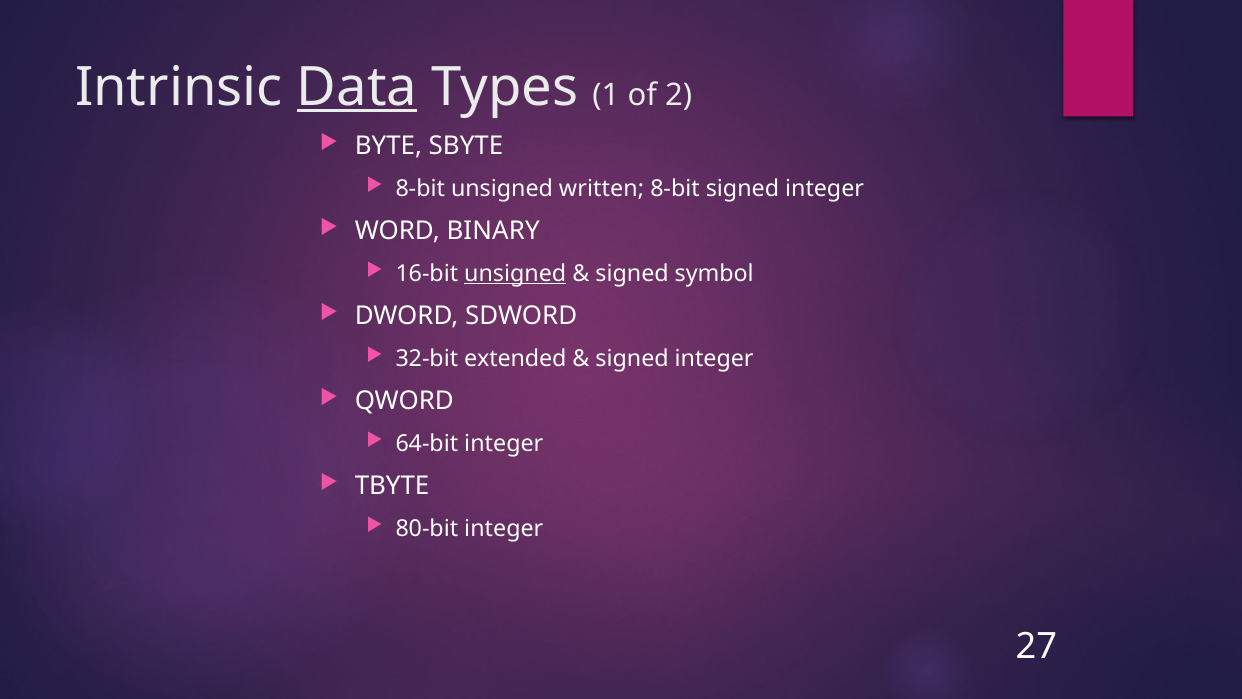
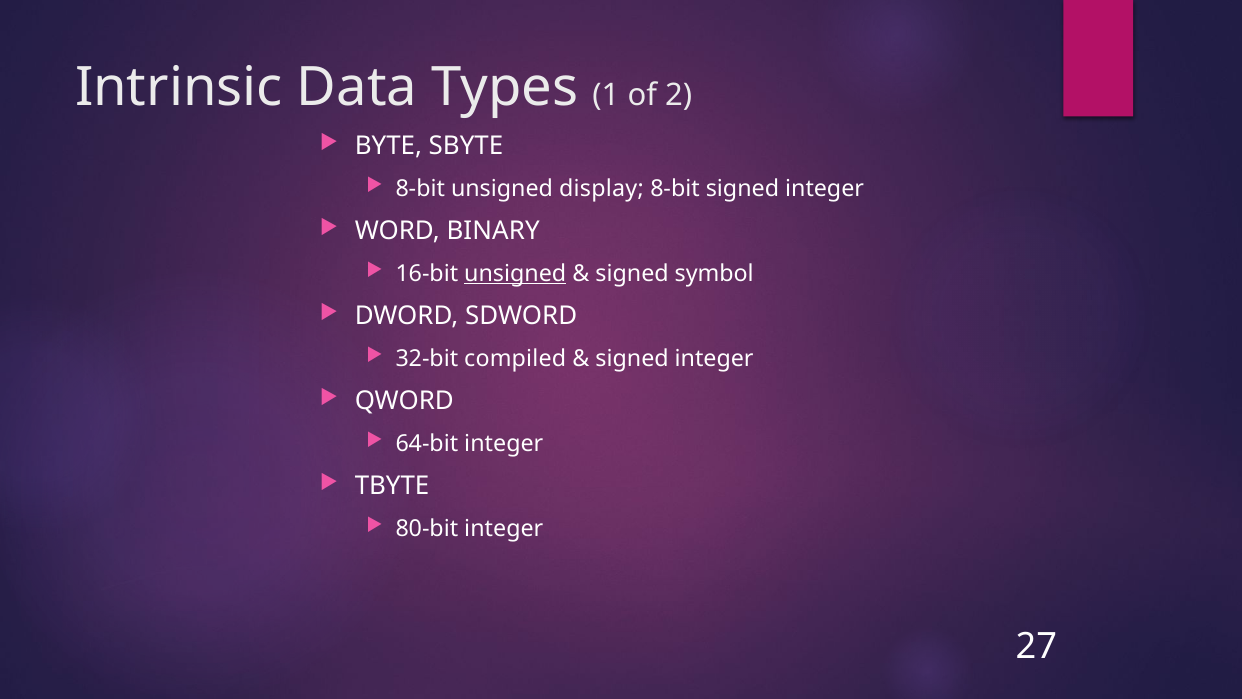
Data underline: present -> none (357, 87)
written: written -> display (601, 188)
extended: extended -> compiled (515, 358)
